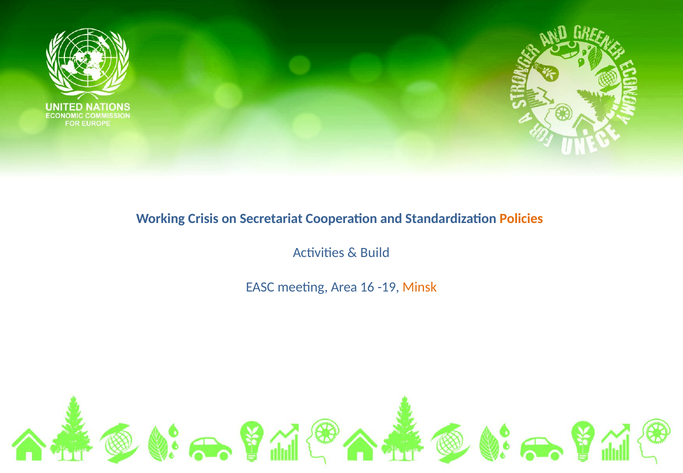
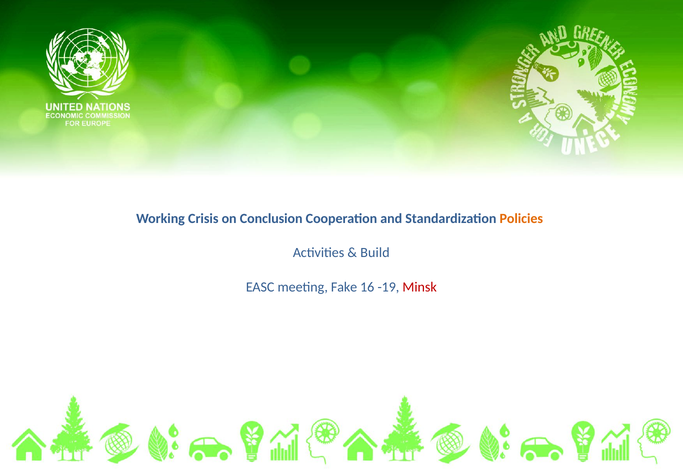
Secretariat: Secretariat -> Conclusion (271, 218)
Area: Area -> Fake (344, 287)
Minsk colour: orange -> red (420, 287)
